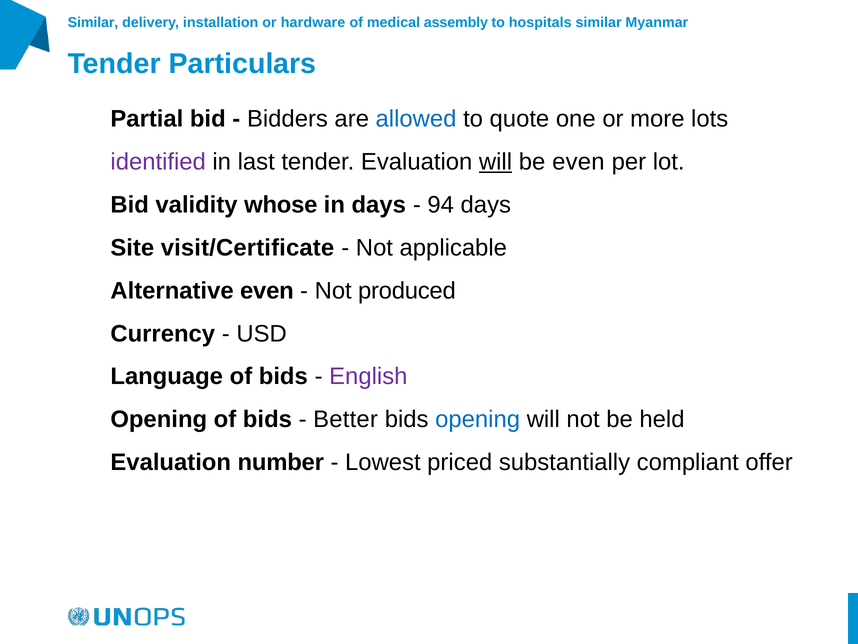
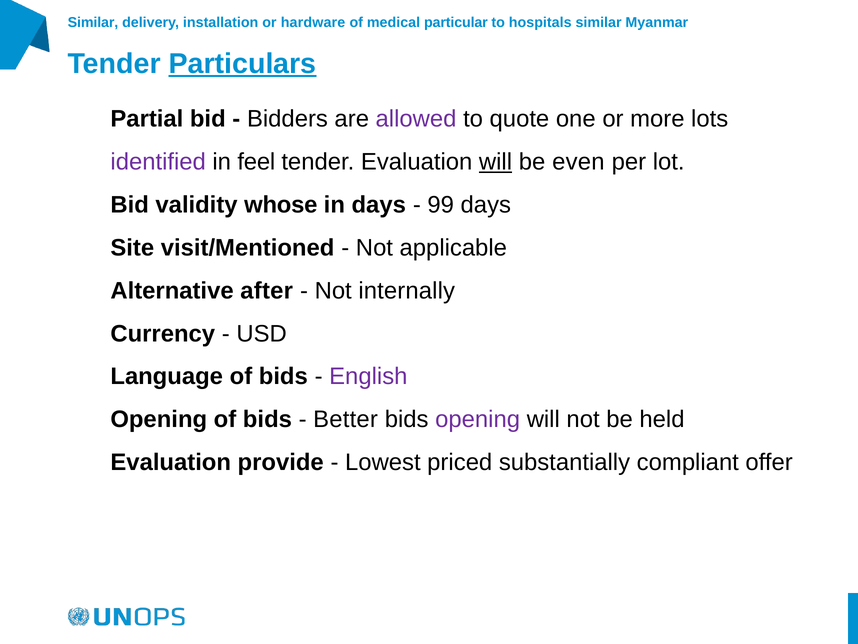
assembly: assembly -> particular (456, 23)
Particulars underline: none -> present (242, 64)
allowed colour: blue -> purple (416, 119)
last: last -> feel (256, 162)
94: 94 -> 99 (441, 205)
visit/Certificate: visit/Certificate -> visit/Mentioned (248, 248)
even: even -> after (267, 290)
produced: produced -> internally (407, 290)
opening colour: blue -> purple (478, 419)
number: number -> provide (281, 462)
